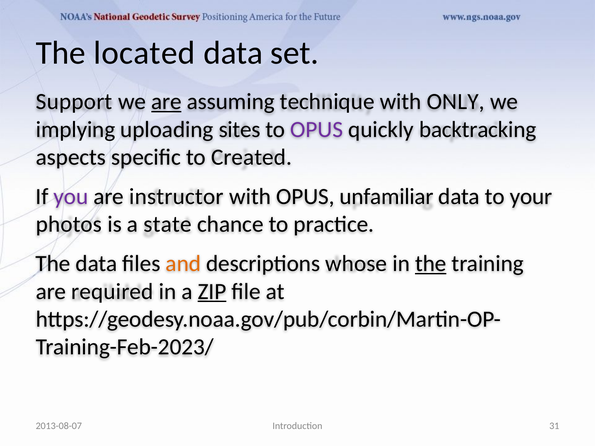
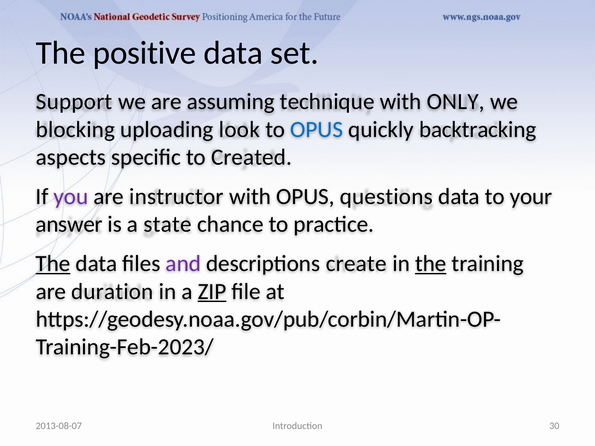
located: located -> positive (145, 53)
are underline: present -> none (166, 102)
implying: implying -> blocking (75, 129)
sites: sites -> look (239, 129)
OPUS colour: purple -> blue (317, 129)
unfamiliar: unfamiliar -> questions (386, 197)
photos: photos -> answer (69, 224)
The underline: none -> present (53, 264)
and colour: orange -> purple (183, 264)
whose: whose -> create (356, 264)
required: required -> duration (112, 292)
31: 31 -> 30 (554, 426)
